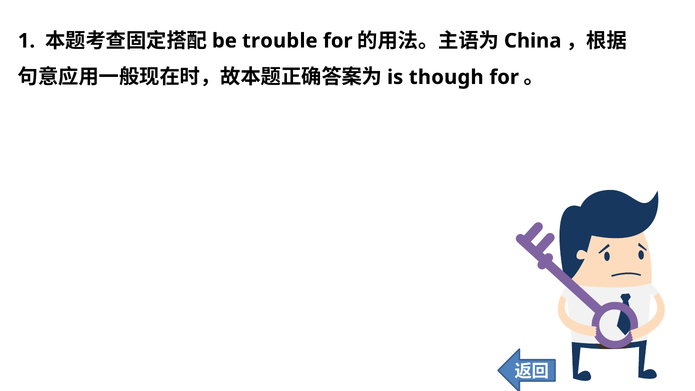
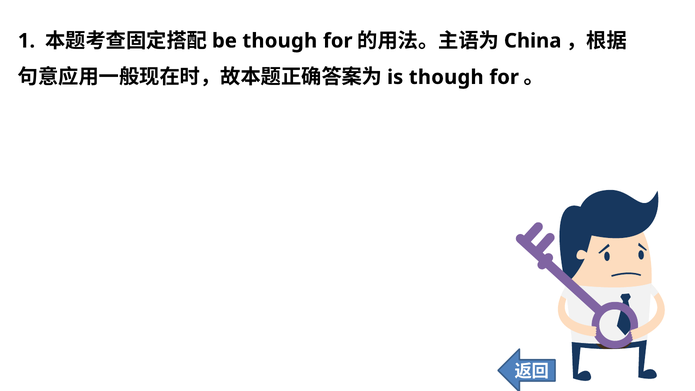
trouble: trouble -> though (280, 41)
